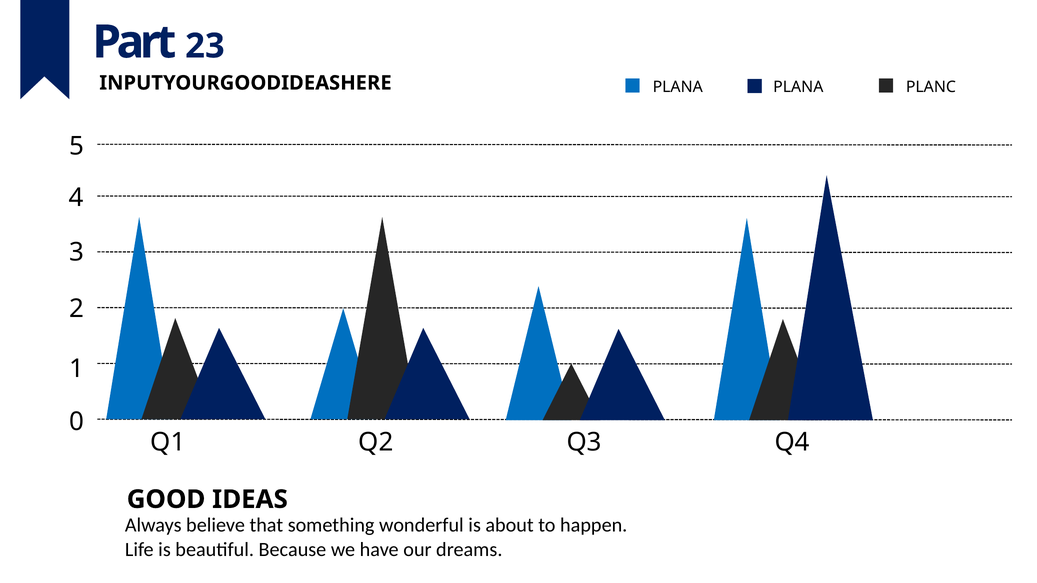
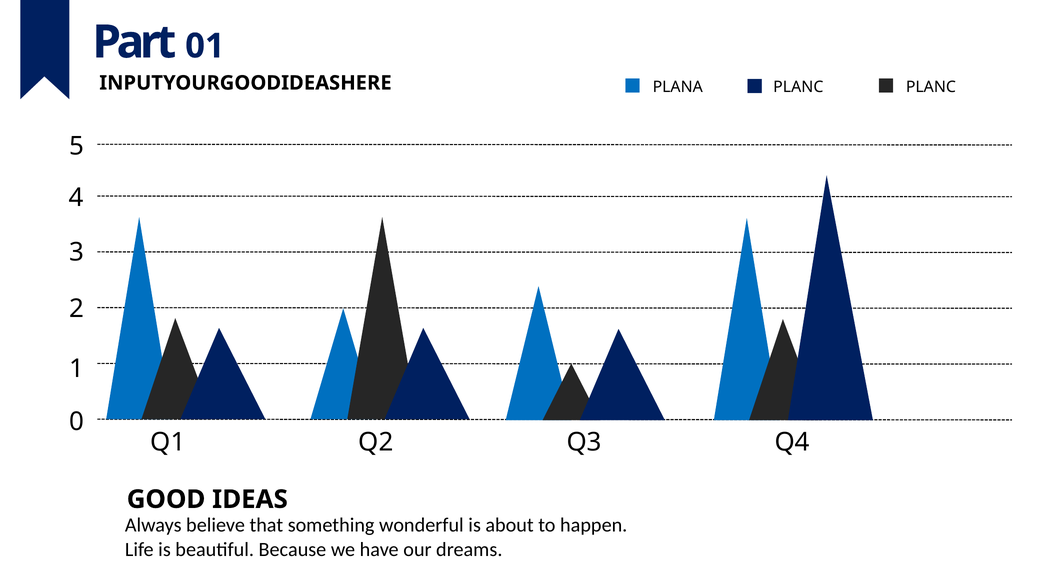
23: 23 -> 01 (205, 46)
PLANA PLANA: PLANA -> PLANC (798, 87)
